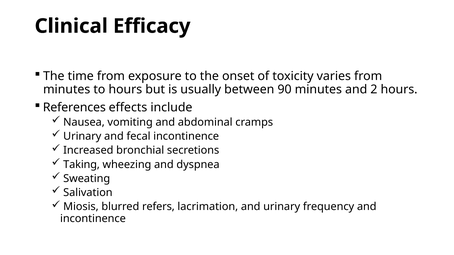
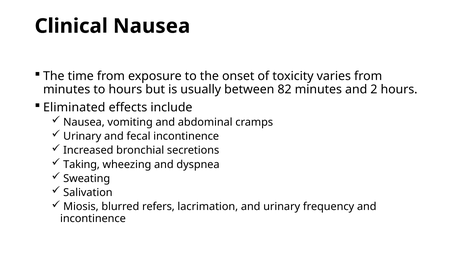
Clinical Efficacy: Efficacy -> Nausea (152, 26)
90: 90 -> 82 (285, 90)
References: References -> Eliminated (74, 108)
